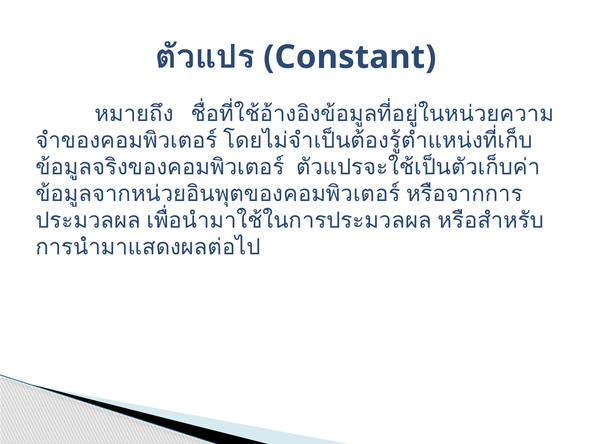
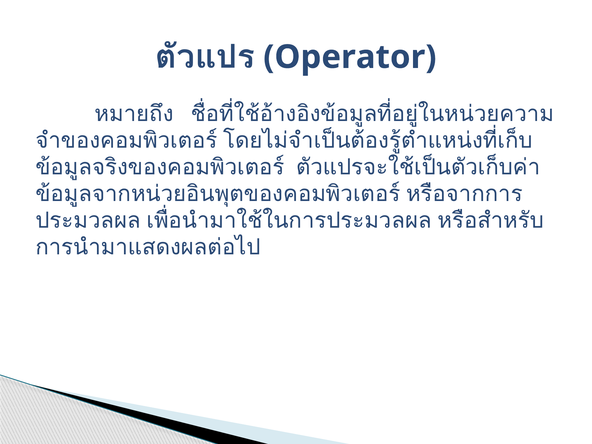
Constant: Constant -> Operator (350, 57)
